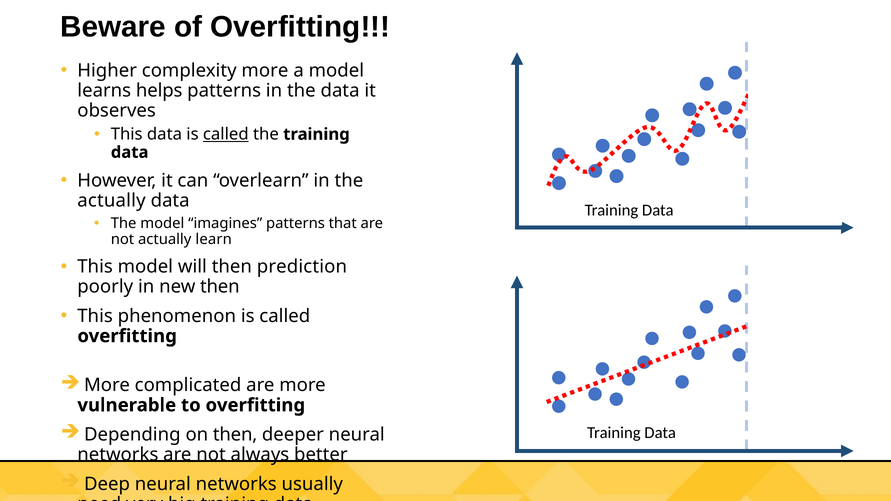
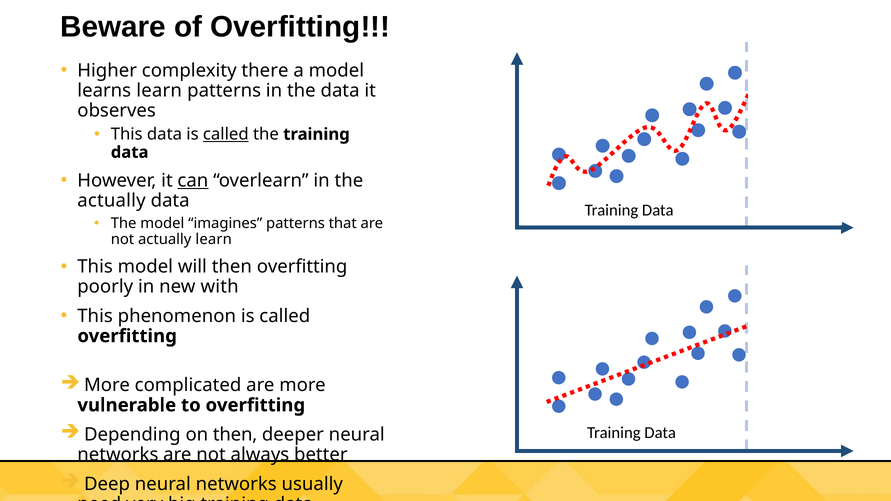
complexity more: more -> there (265, 71)
learns helps: helps -> learn (159, 91)
can underline: none -> present (193, 181)
then prediction: prediction -> overfitting (302, 267)
new then: then -> with (220, 287)
